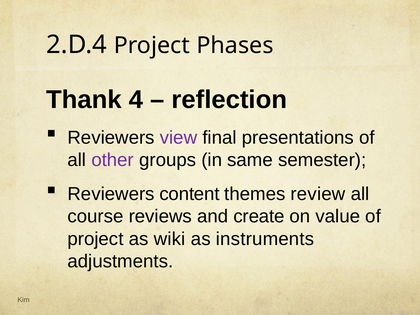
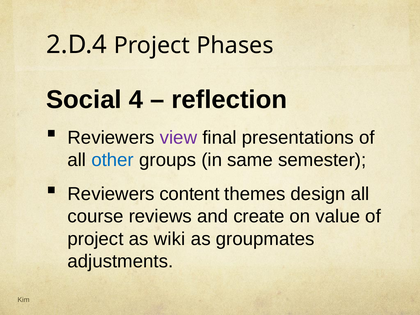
Thank: Thank -> Social (84, 100)
other colour: purple -> blue (113, 160)
review: review -> design (318, 194)
instruments: instruments -> groupmates (265, 239)
